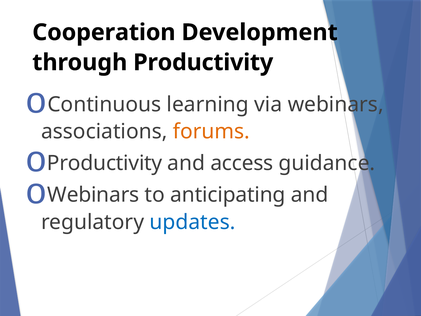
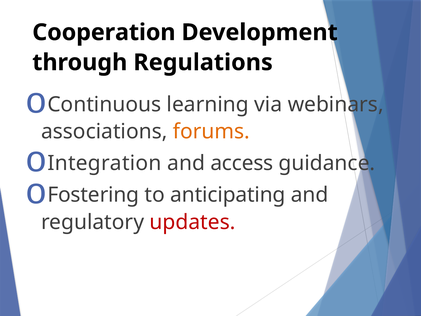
through Productivity: Productivity -> Regulations (203, 62)
Productivity: Productivity -> Integration (104, 163)
Webinars: Webinars -> Fostering (93, 195)
updates colour: blue -> red (192, 222)
